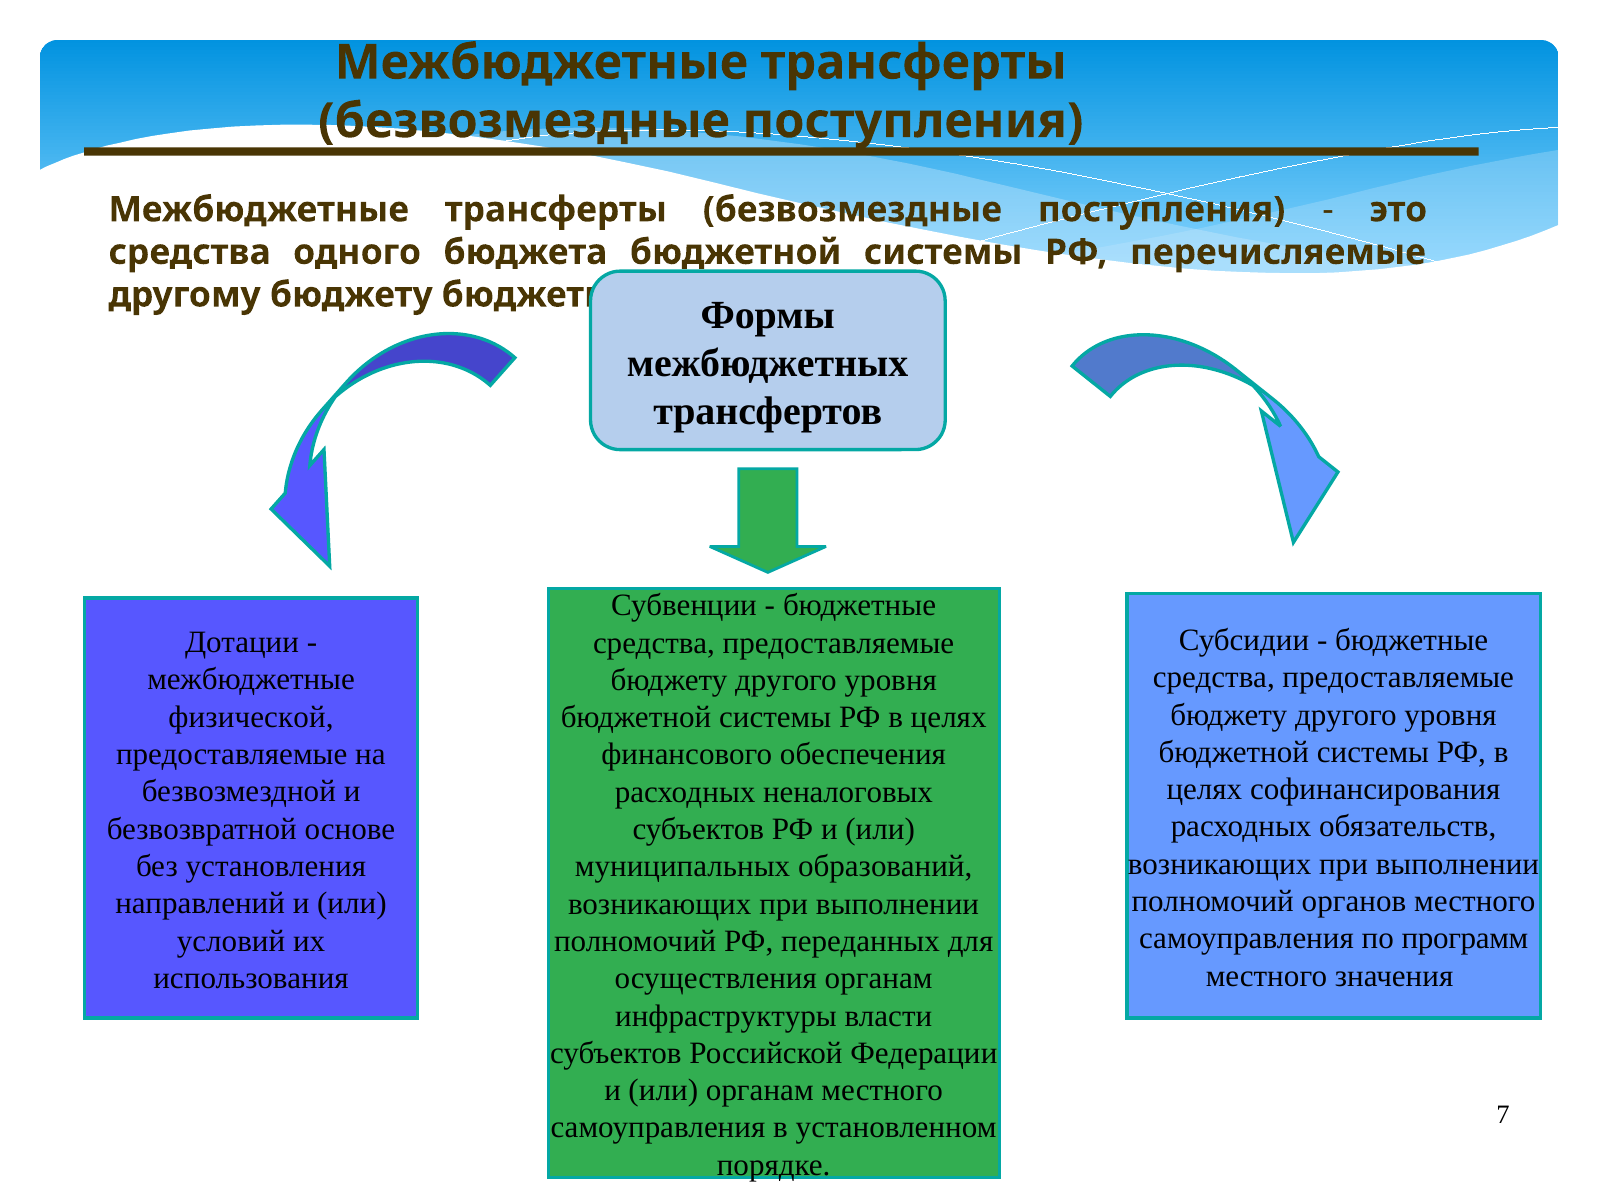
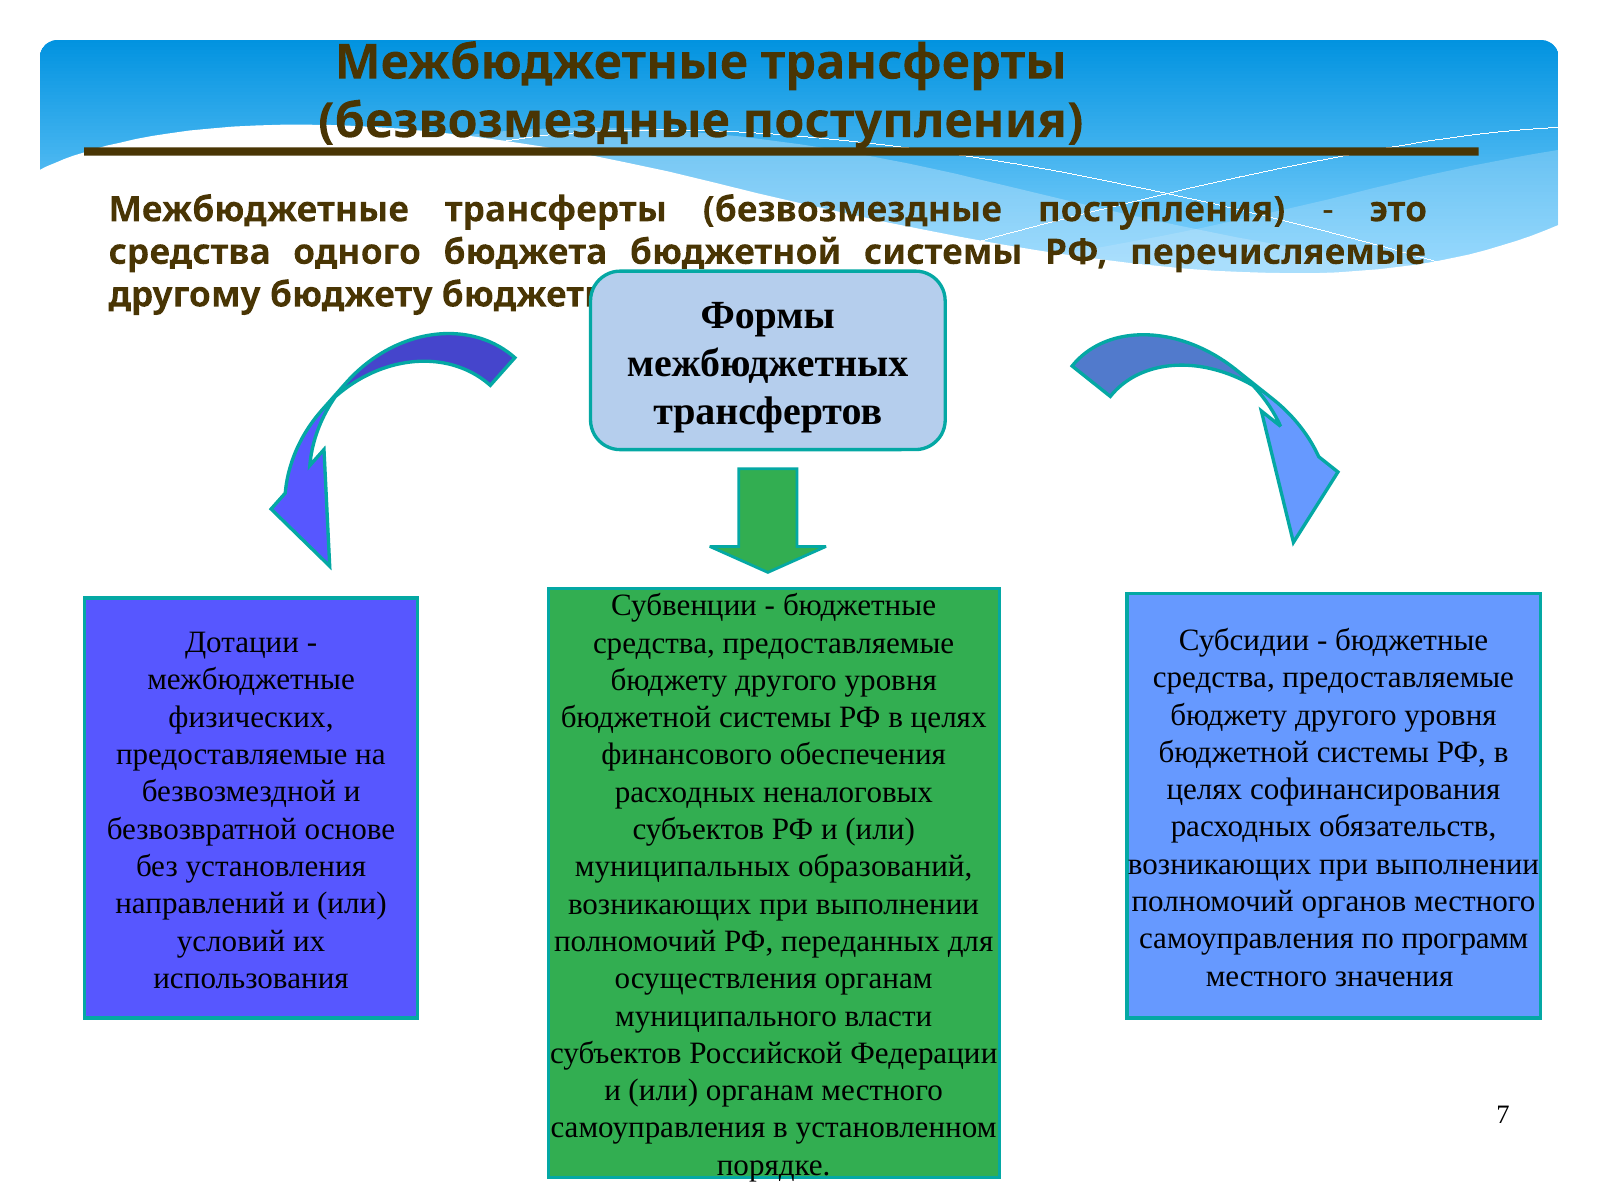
физической: физической -> физических (251, 717)
инфраструктуры: инфраструктуры -> муниципального (726, 1016)
